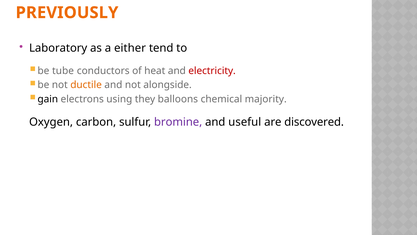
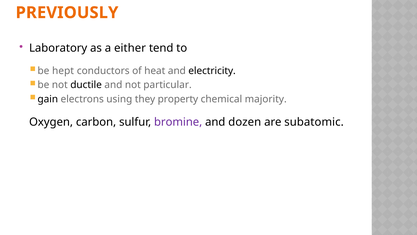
tube: tube -> hept (63, 71)
electricity colour: red -> black (212, 71)
ductile colour: orange -> black (86, 85)
alongside: alongside -> particular (168, 85)
balloons: balloons -> property (178, 99)
useful: useful -> dozen (245, 122)
discovered: discovered -> subatomic (314, 122)
